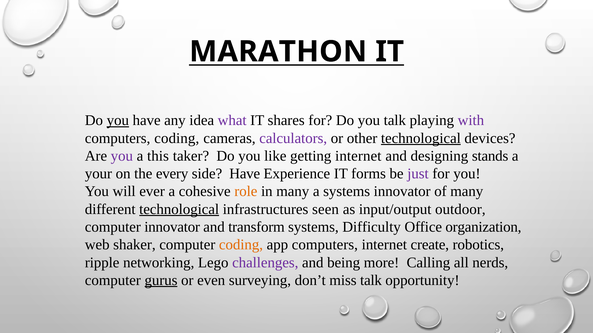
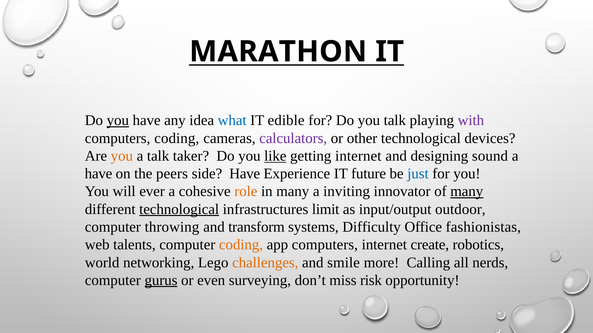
what colour: purple -> blue (232, 121)
shares: shares -> edible (286, 121)
technological underline: present -> none (421, 138)
you colour: purple -> orange (122, 156)
a this: this -> talk (158, 156)
like underline: none -> present (275, 156)
stands: stands -> sound (490, 156)
your: your -> have (99, 174)
every: every -> peers (172, 174)
forms: forms -> future (369, 174)
just colour: purple -> blue (418, 174)
a systems: systems -> inviting (347, 192)
many underline: none -> present (467, 192)
seen: seen -> limit (326, 210)
computer innovator: innovator -> throwing (172, 227)
organization: organization -> fashionistas (483, 227)
shaker: shaker -> talents (134, 245)
ripple: ripple -> world (102, 263)
challenges colour: purple -> orange (265, 263)
being: being -> smile (344, 263)
miss talk: talk -> risk (371, 281)
